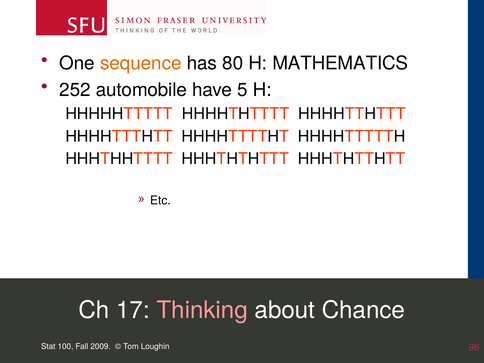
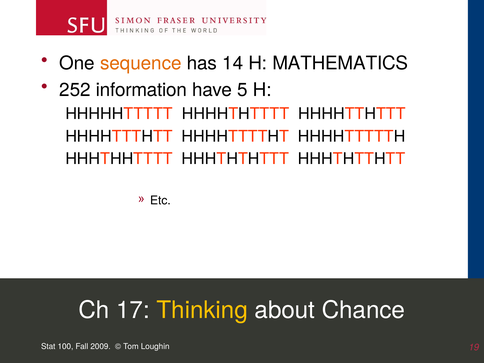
80: 80 -> 14 (233, 63)
automobile: automobile -> information (141, 90)
Thinking colour: pink -> yellow (202, 310)
96: 96 -> 19 (474, 348)
